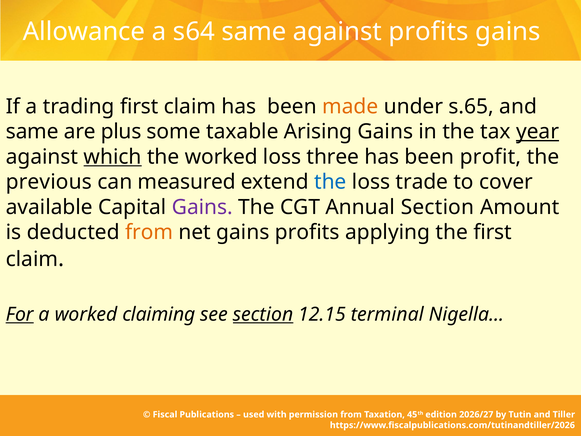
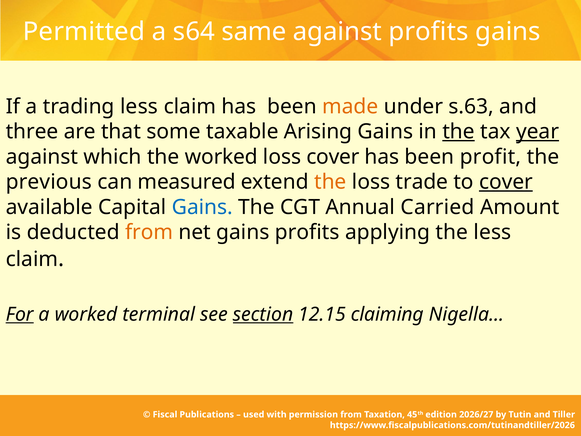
Allowance: Allowance -> Permitted (84, 32)
trading first: first -> less (139, 106)
s.65: s.65 -> s.63 (471, 106)
same: same -> three (32, 132)
plus: plus -> that (121, 132)
the underline: none -> present (459, 132)
which underline: present -> none (113, 157)
loss three: three -> cover (333, 157)
the colour: blue -> orange (330, 182)
cover underline: none -> present (506, 182)
Gains colour: purple -> blue (202, 207)
Annual Section: Section -> Carried (438, 207)
the first: first -> less (492, 232)
claiming: claiming -> terminal (159, 314)
terminal: terminal -> claiming (387, 314)
